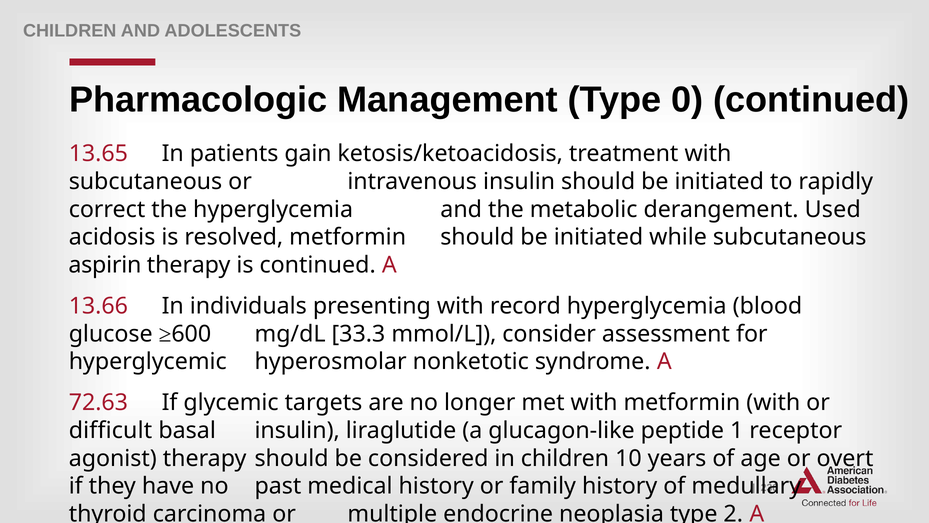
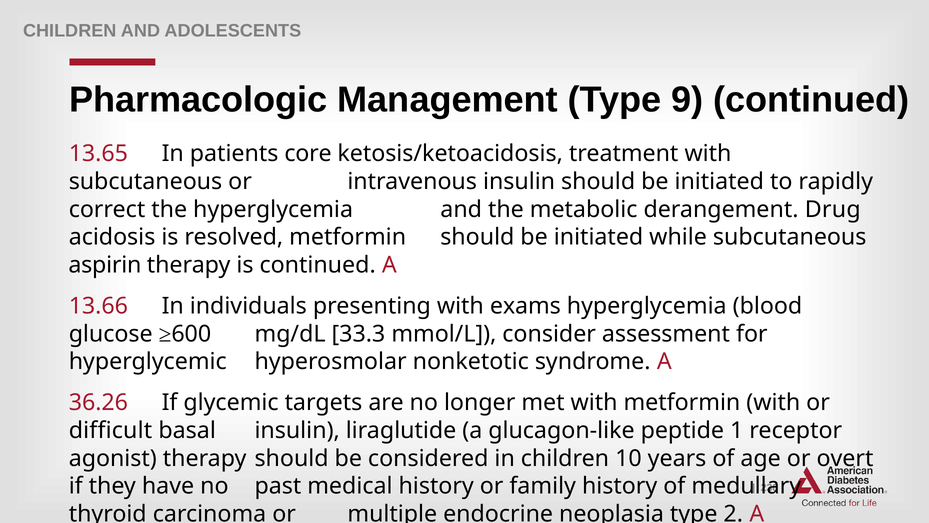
0: 0 -> 9 (687, 100)
gain: gain -> core (308, 153)
Used: Used -> Drug (833, 209)
record: record -> exams (525, 306)
72.63: 72.63 -> 36.26 (98, 402)
